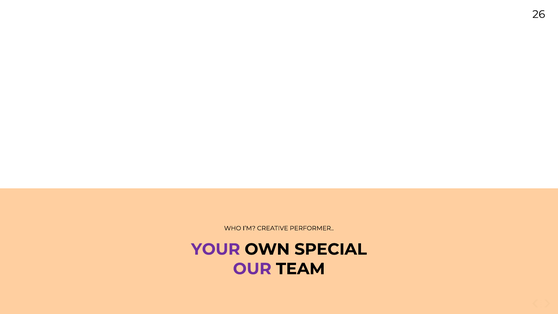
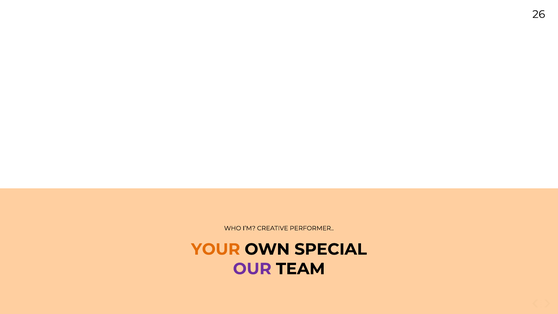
YOUR colour: purple -> orange (216, 249)
